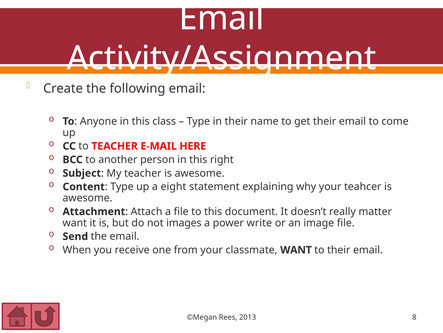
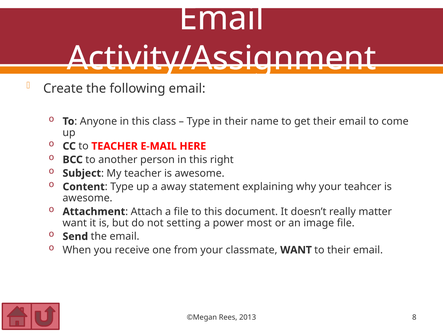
eight: eight -> away (173, 186)
images: images -> setting (184, 222)
write: write -> most (259, 222)
